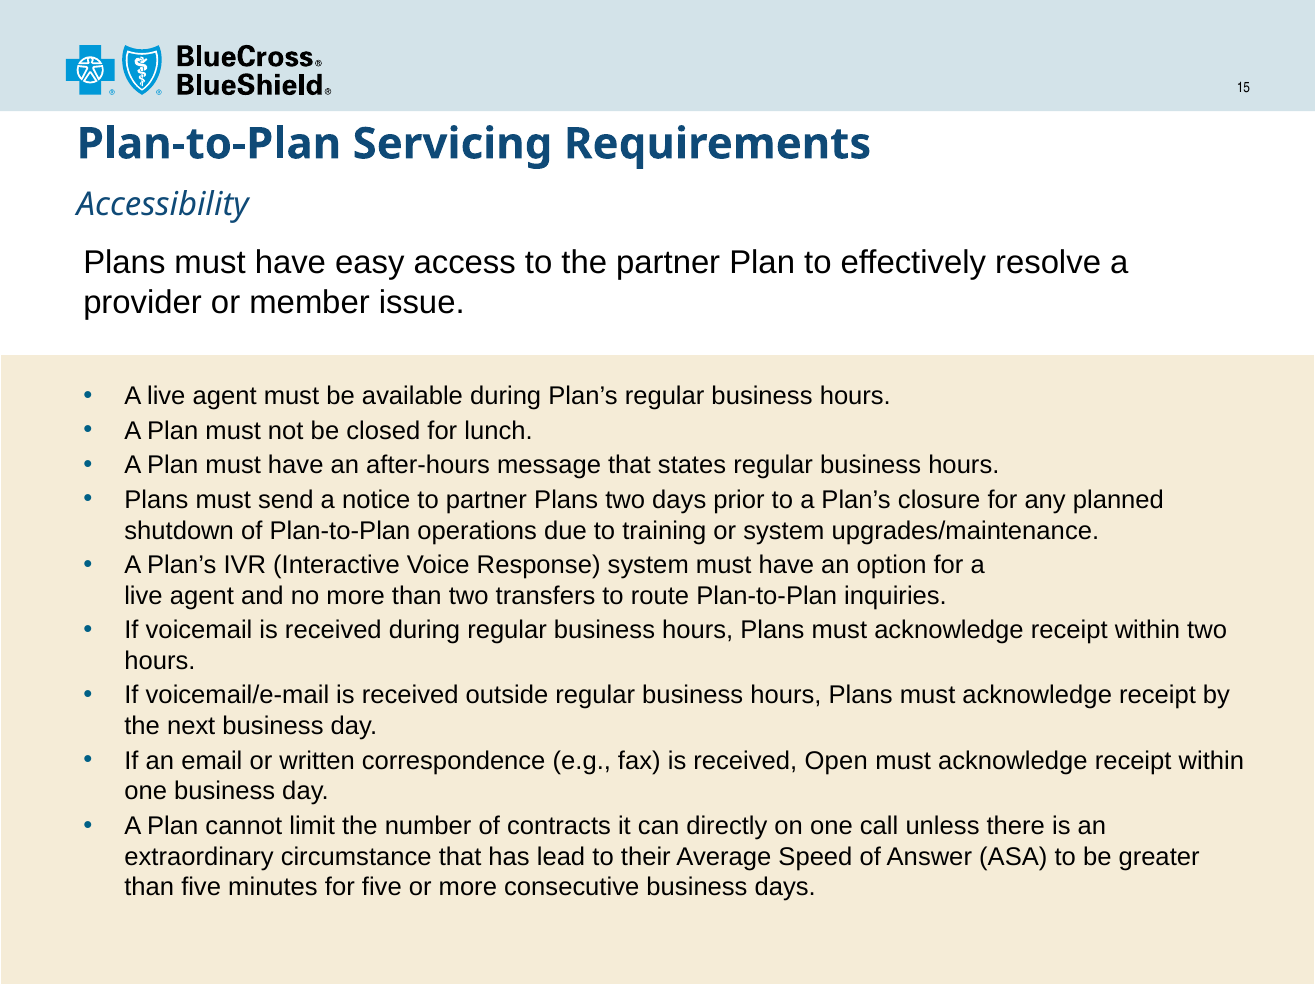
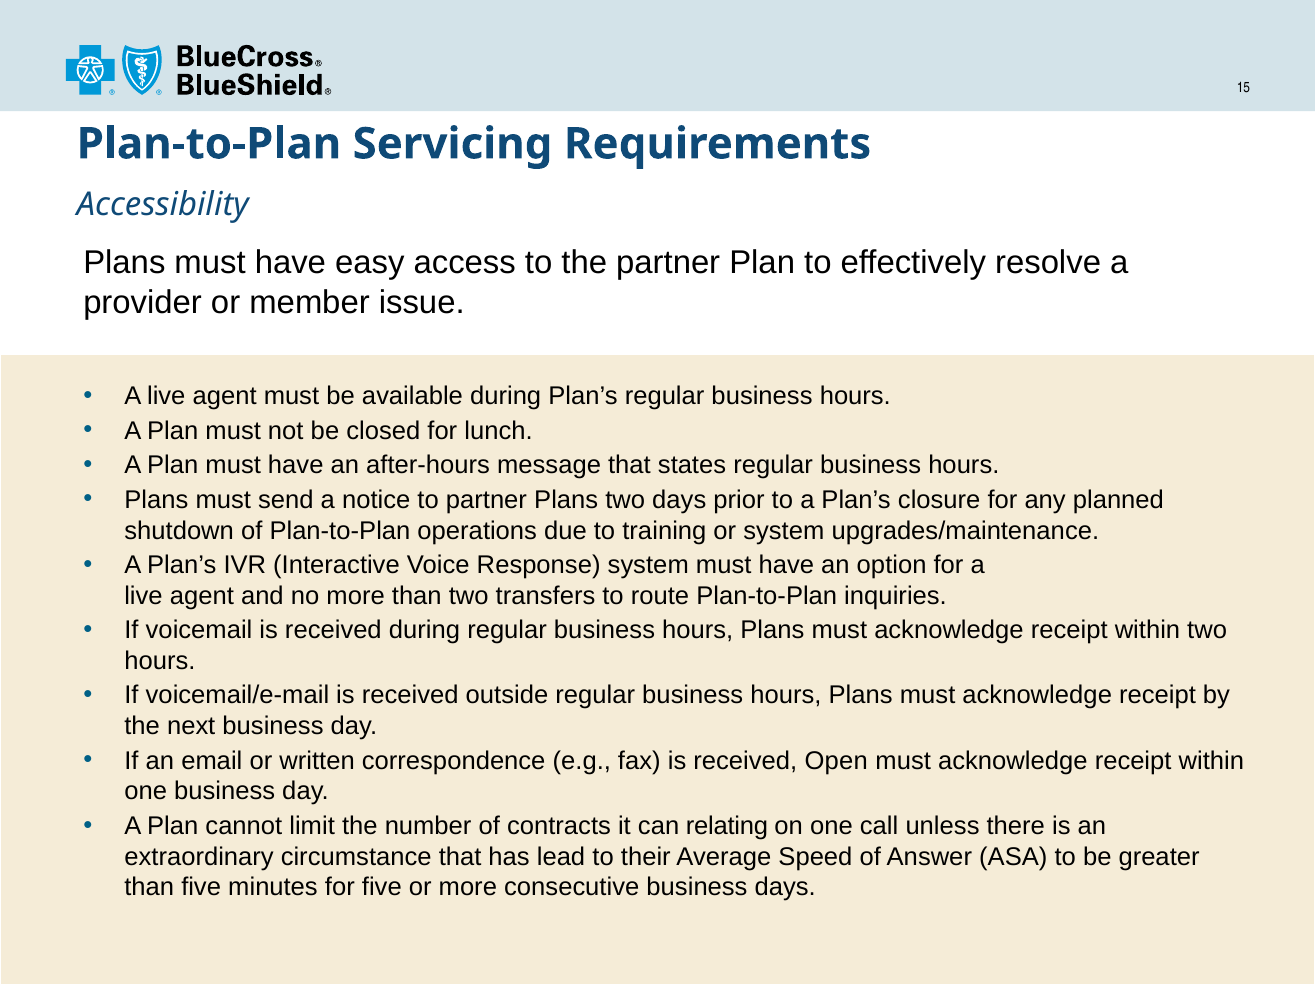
directly: directly -> relating (727, 826)
